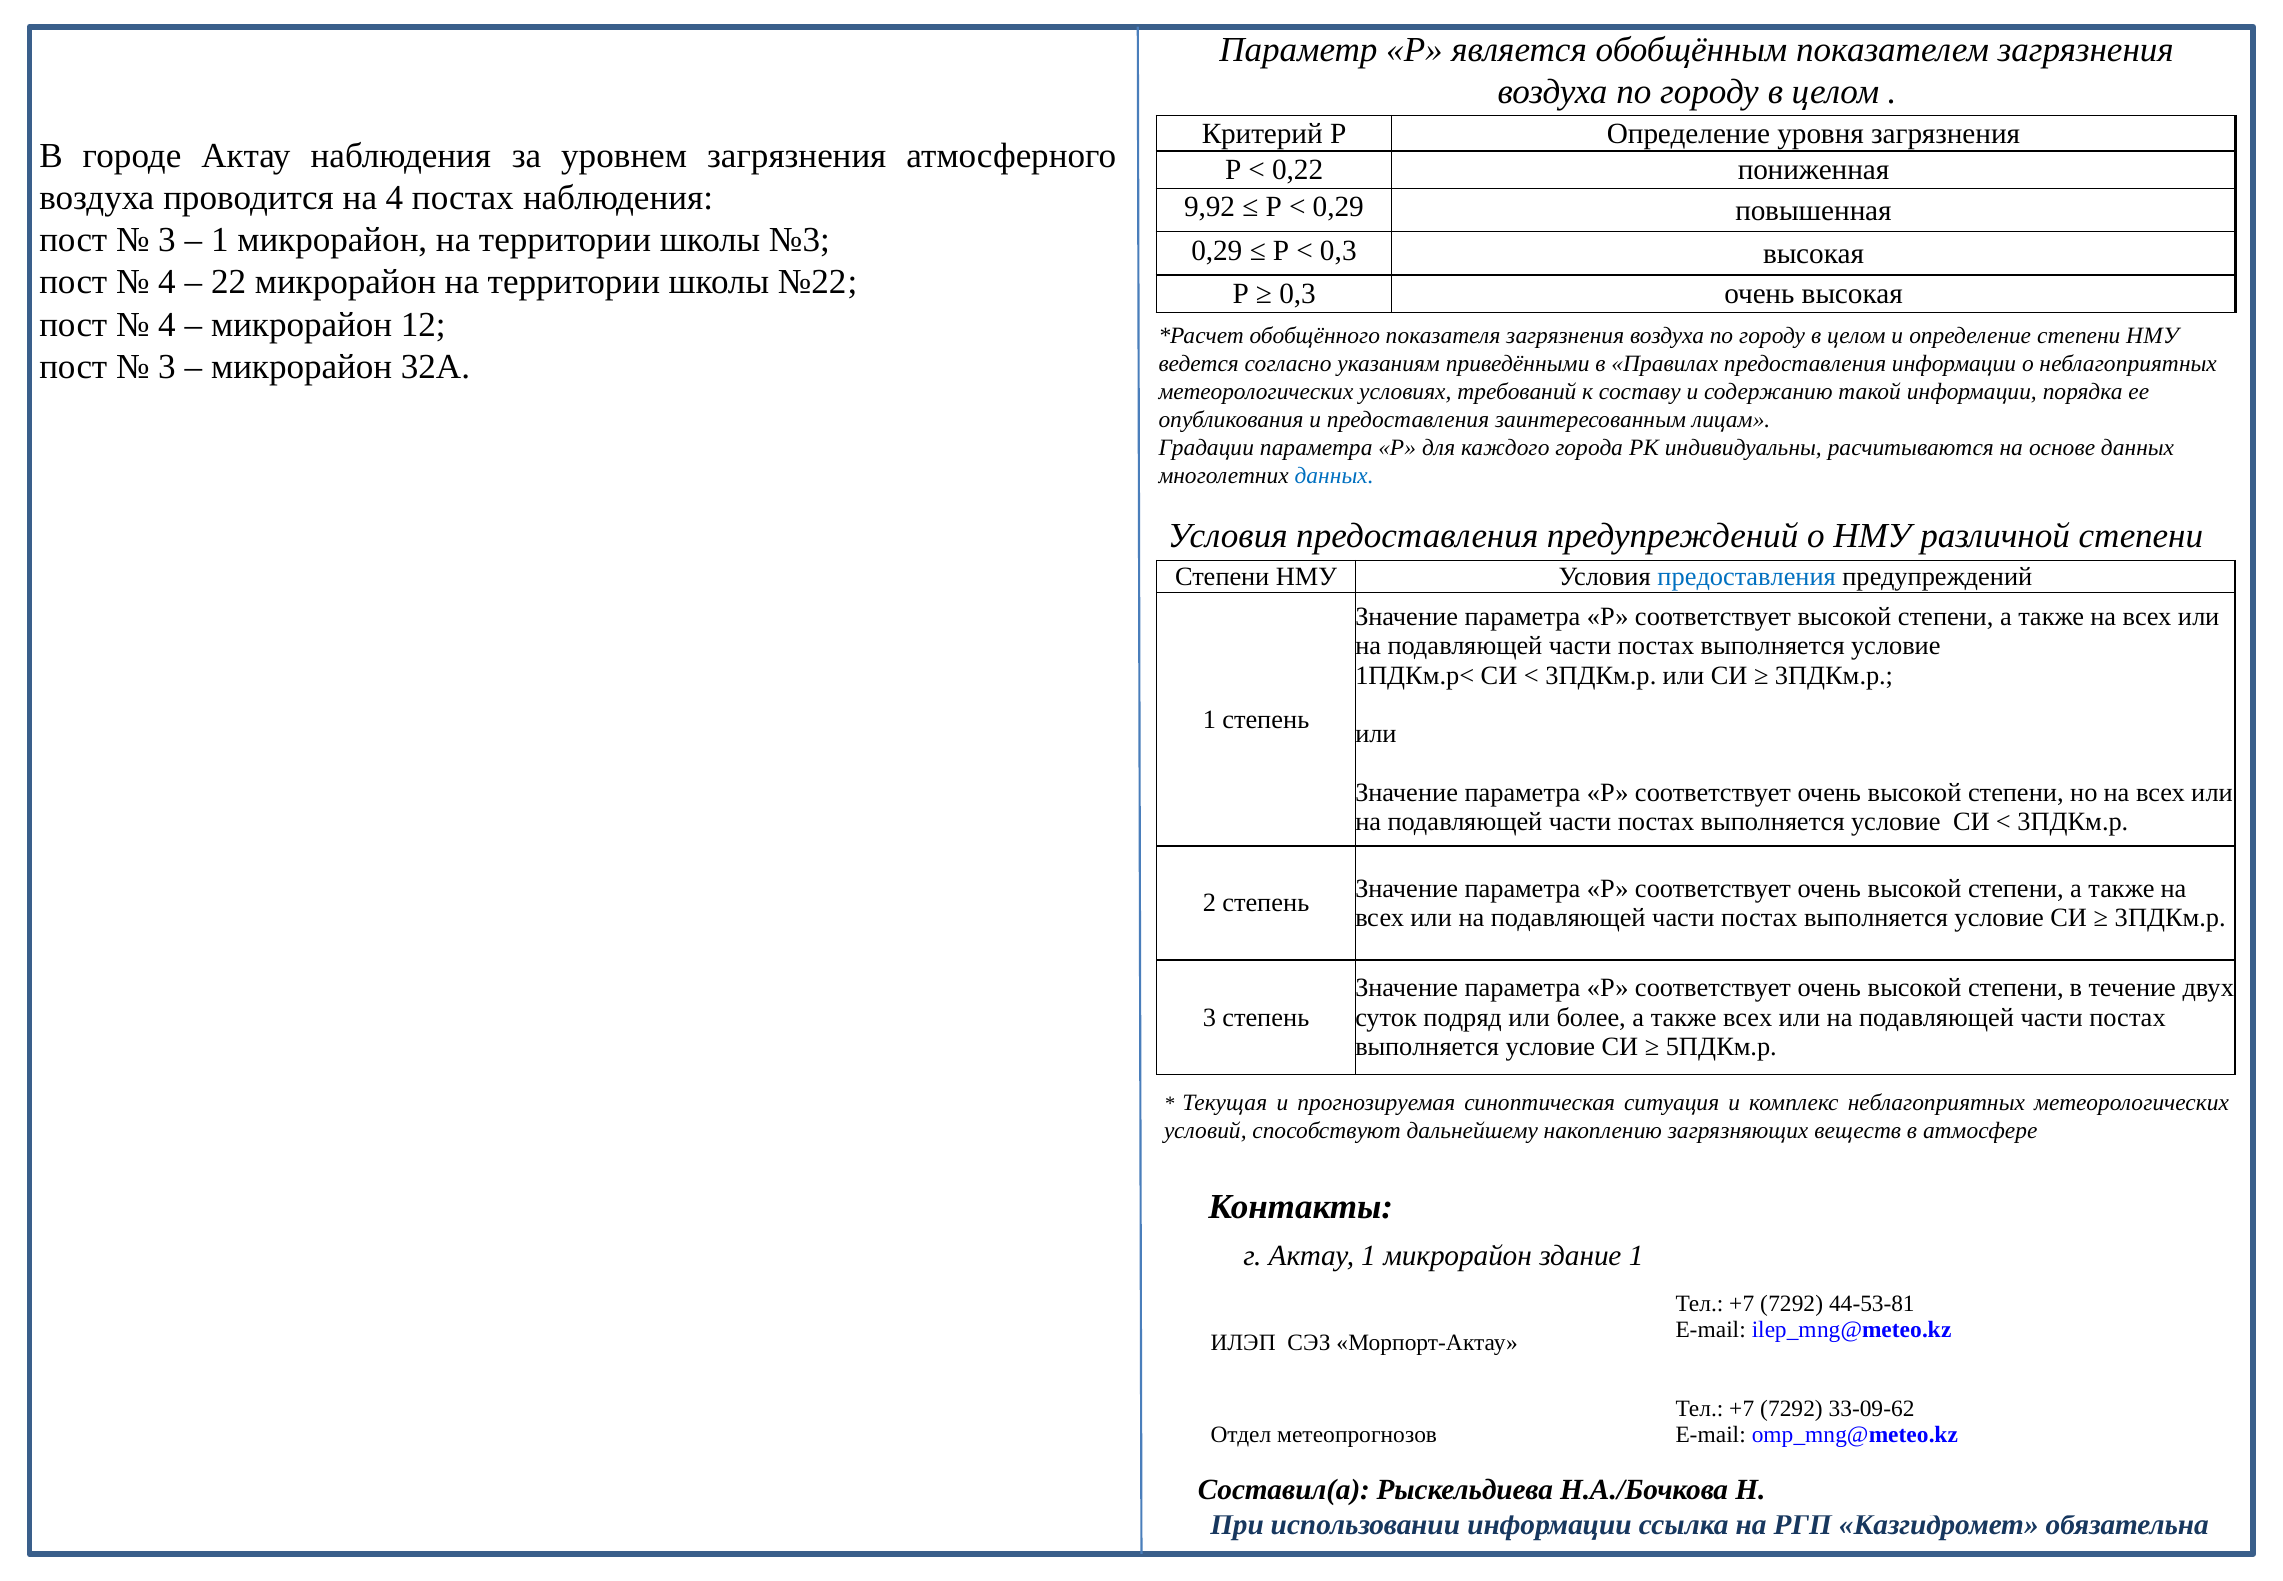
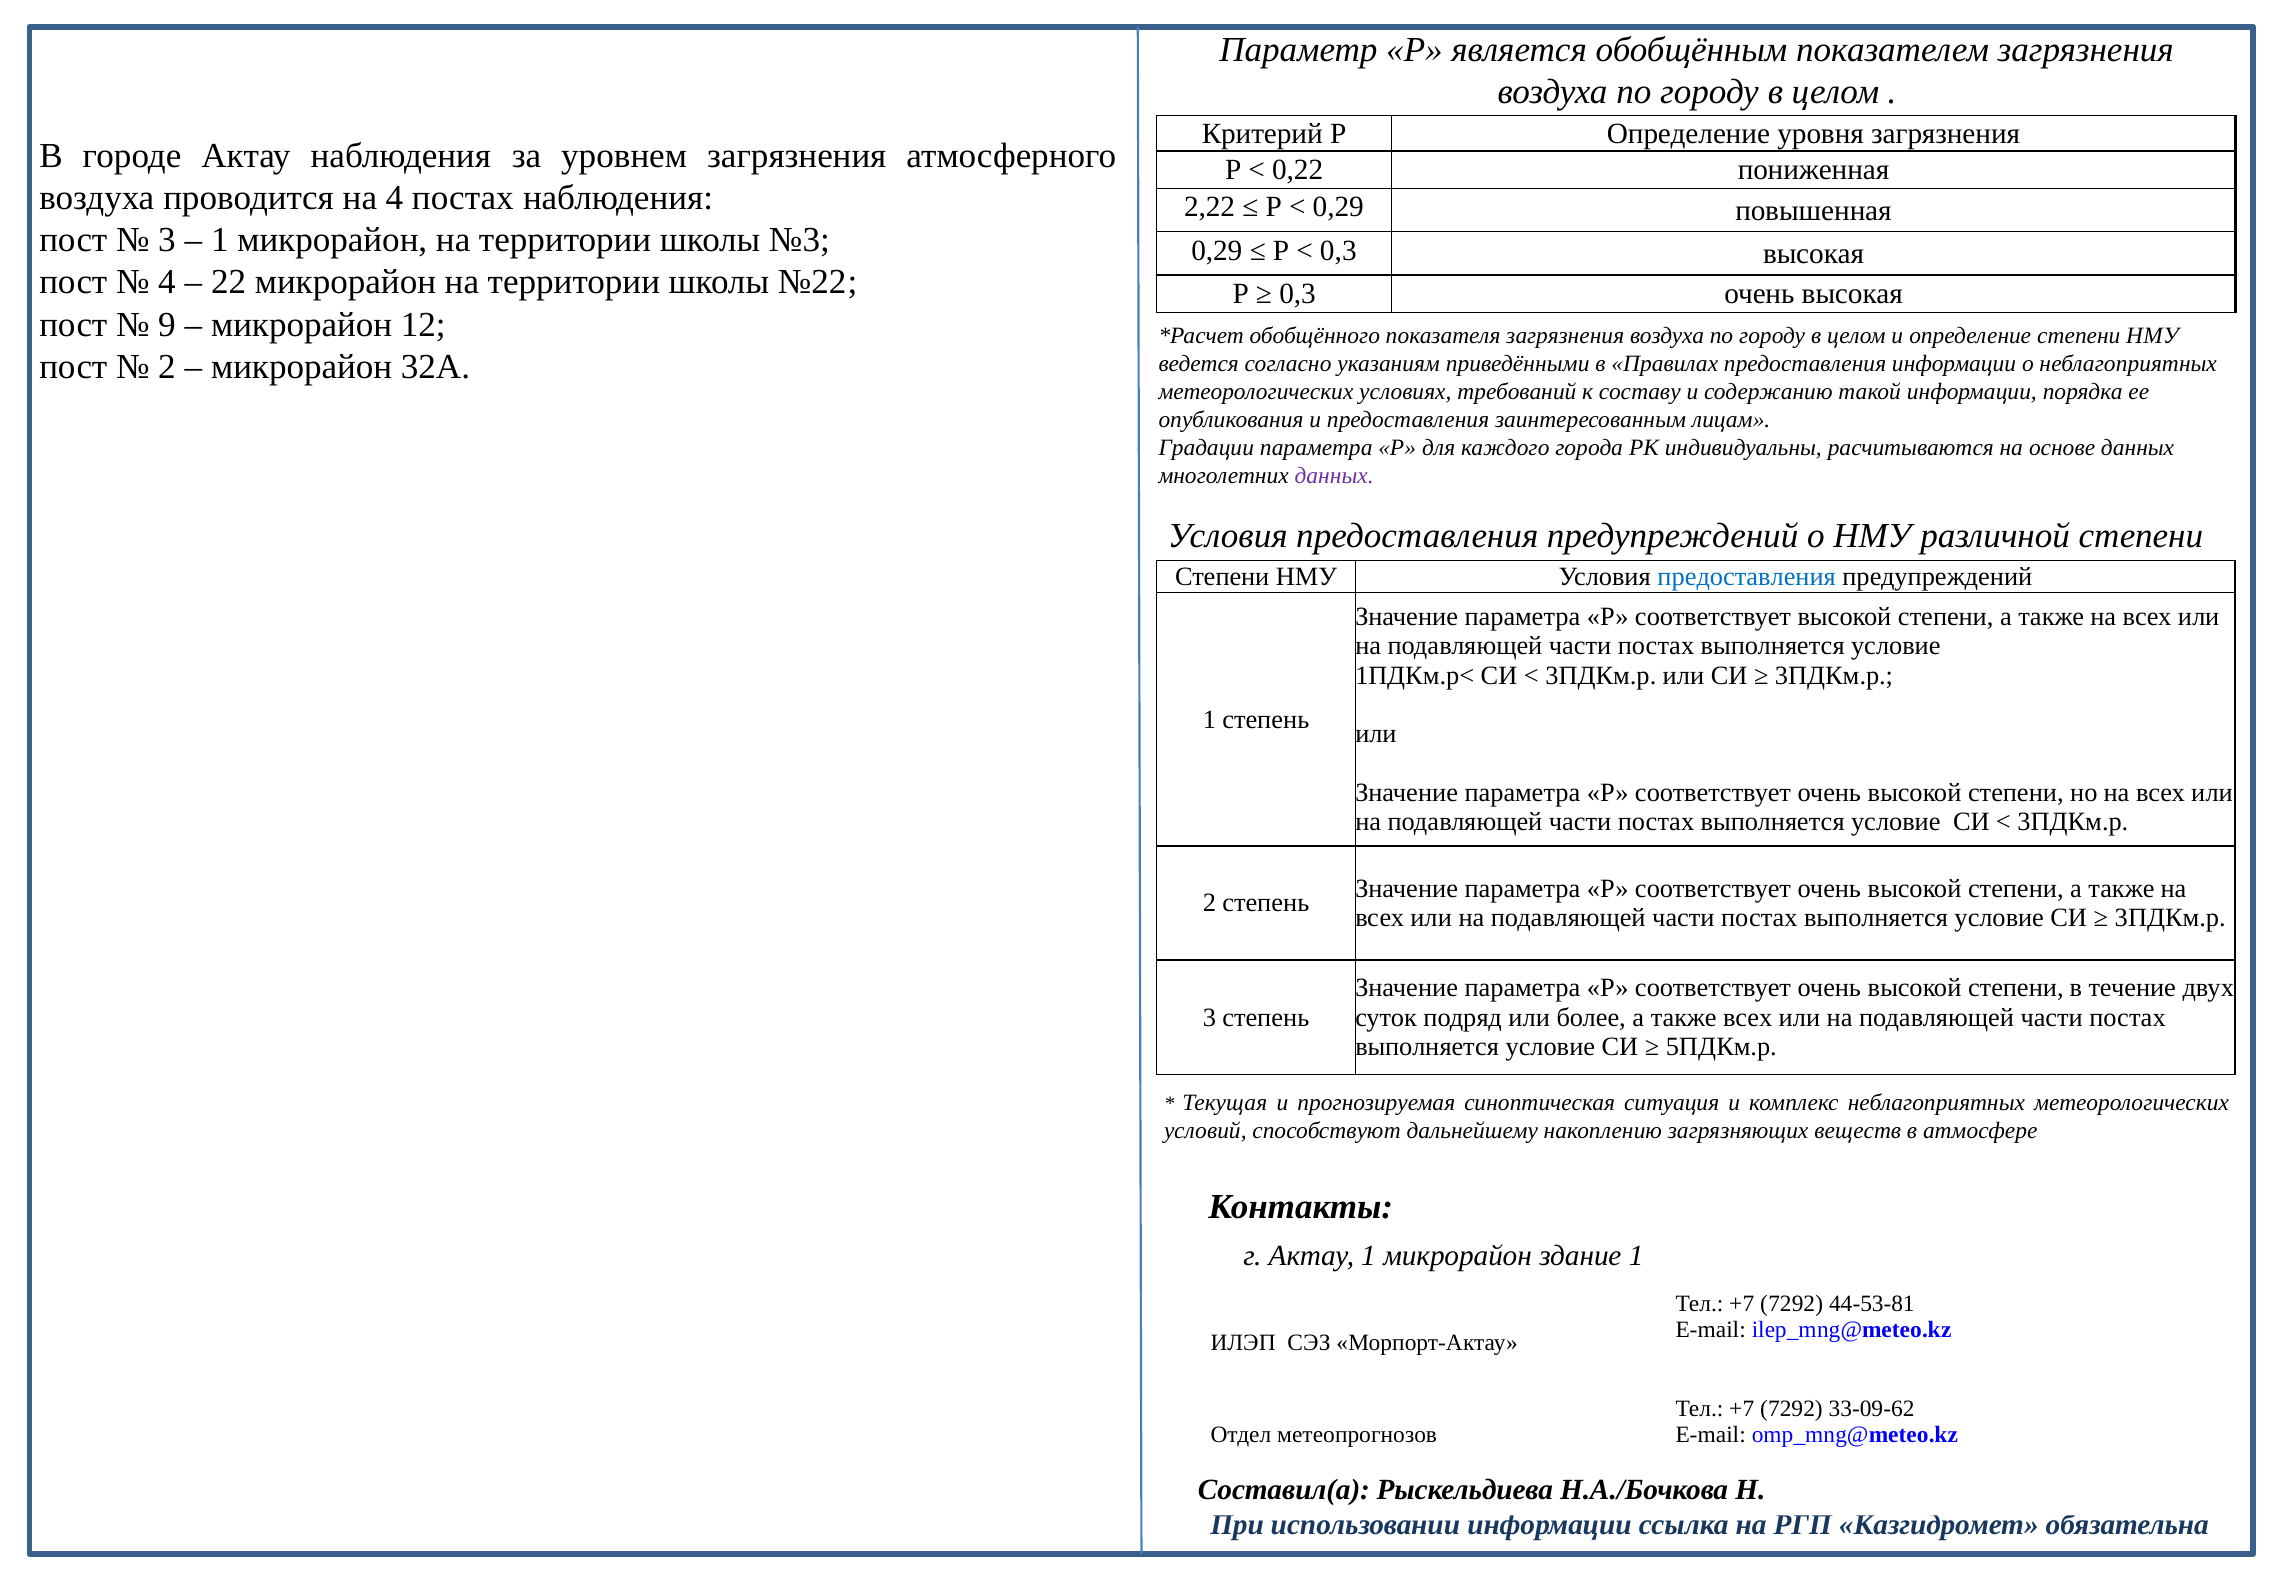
9,92: 9,92 -> 2,22 (1210, 207)
4: 4 -> 9 (167, 324)
3: 3 -> 2 (167, 367)
данных colour: blue -> purple (1334, 476)
